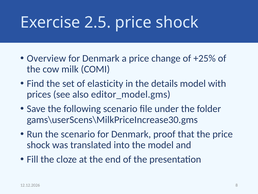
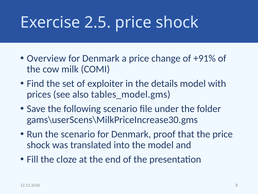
+25%: +25% -> +91% (205, 58)
elasticity: elasticity -> exploiter (105, 83)
editor_model.gms: editor_model.gms -> tables_model.gms (131, 94)
